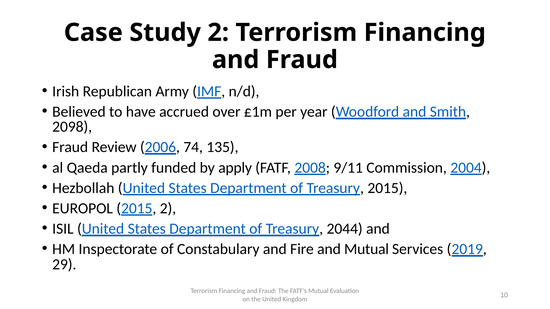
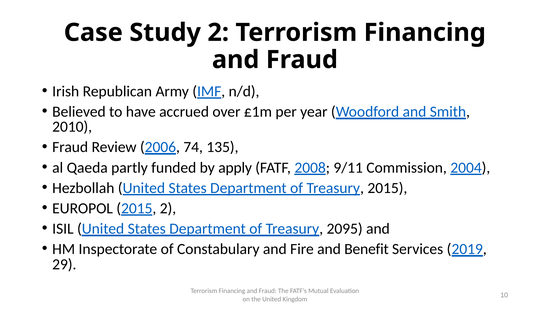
2098: 2098 -> 2010 (72, 127)
2044: 2044 -> 2095 (345, 229)
and Mutual: Mutual -> Benefit (367, 249)
